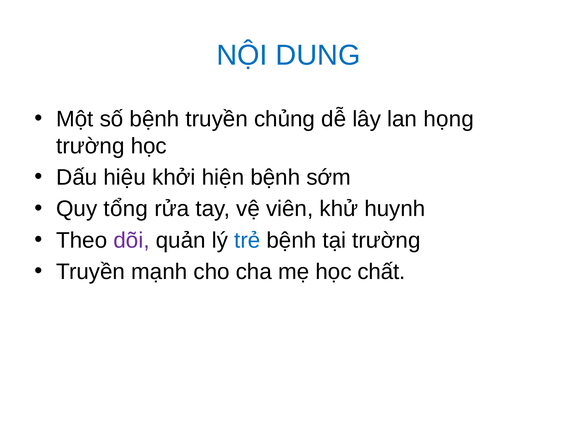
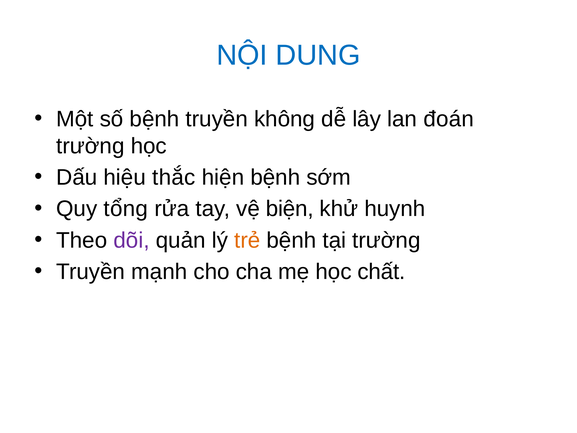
chủng: chủng -> không (285, 119)
họng: họng -> đoán (449, 119)
khởi: khởi -> thắc (174, 177)
viên: viên -> biện (290, 209)
trẻ colour: blue -> orange (247, 240)
